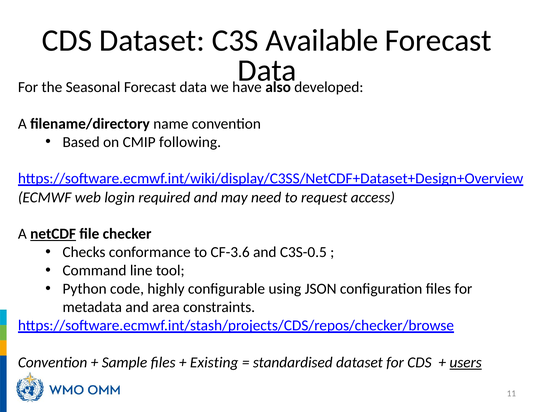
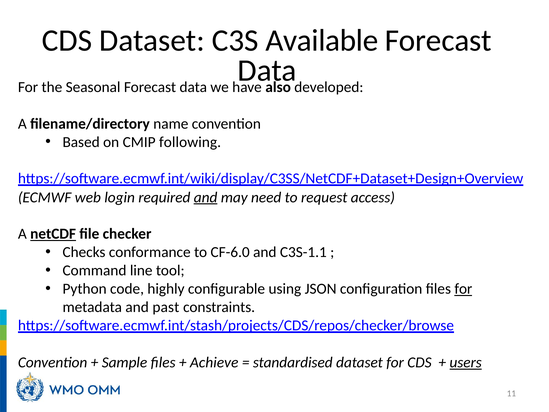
and underline: none -> present (206, 197)
CF-3.6: CF-3.6 -> CF-6.0 (230, 252)
C3S-0.5: C3S-0.5 -> C3S-1.1 (303, 252)
for underline: none -> present (463, 289)
area: area -> past (166, 307)
Existing: Existing -> Achieve (214, 362)
